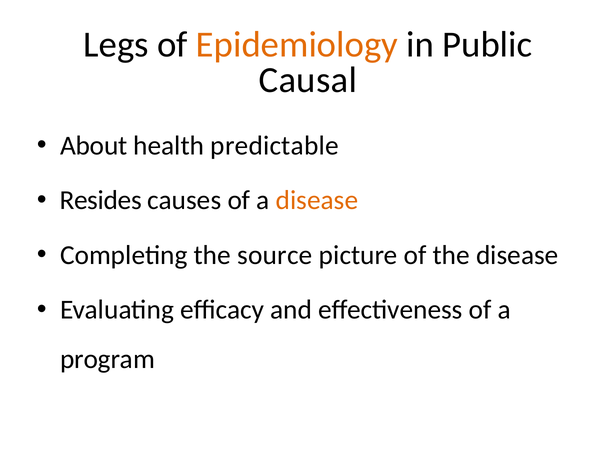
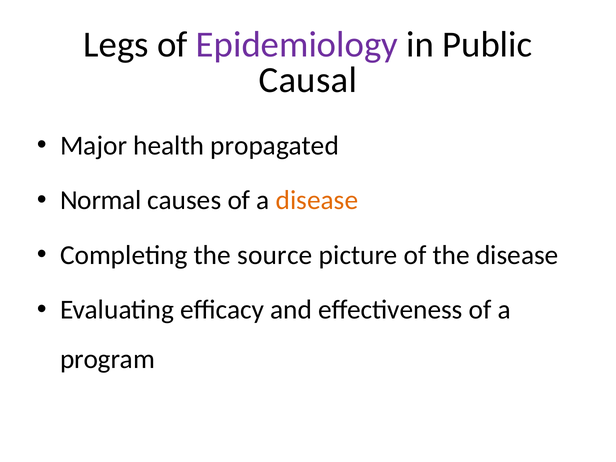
Epidemiology colour: orange -> purple (297, 45)
About: About -> Major (94, 146)
predictable: predictable -> propagated (275, 146)
Resides: Resides -> Normal (101, 200)
